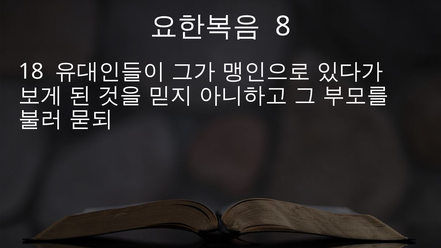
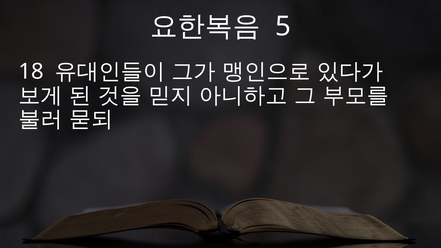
8: 8 -> 5 (283, 27)
